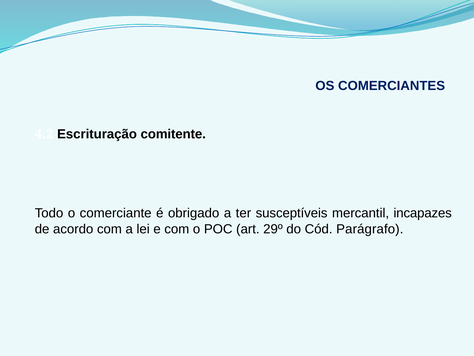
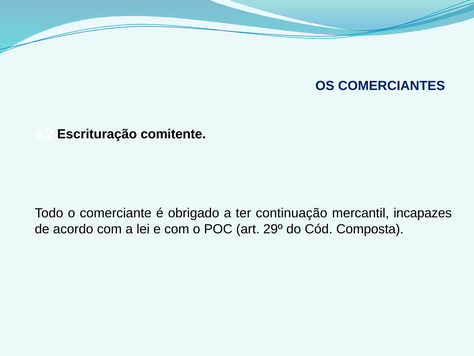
susceptíveis: susceptíveis -> continuação (292, 213)
Parágrafo: Parágrafo -> Composta (370, 229)
